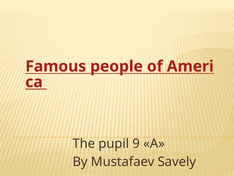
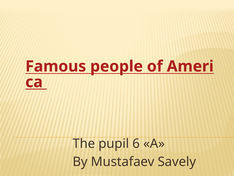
9: 9 -> 6 (136, 143)
